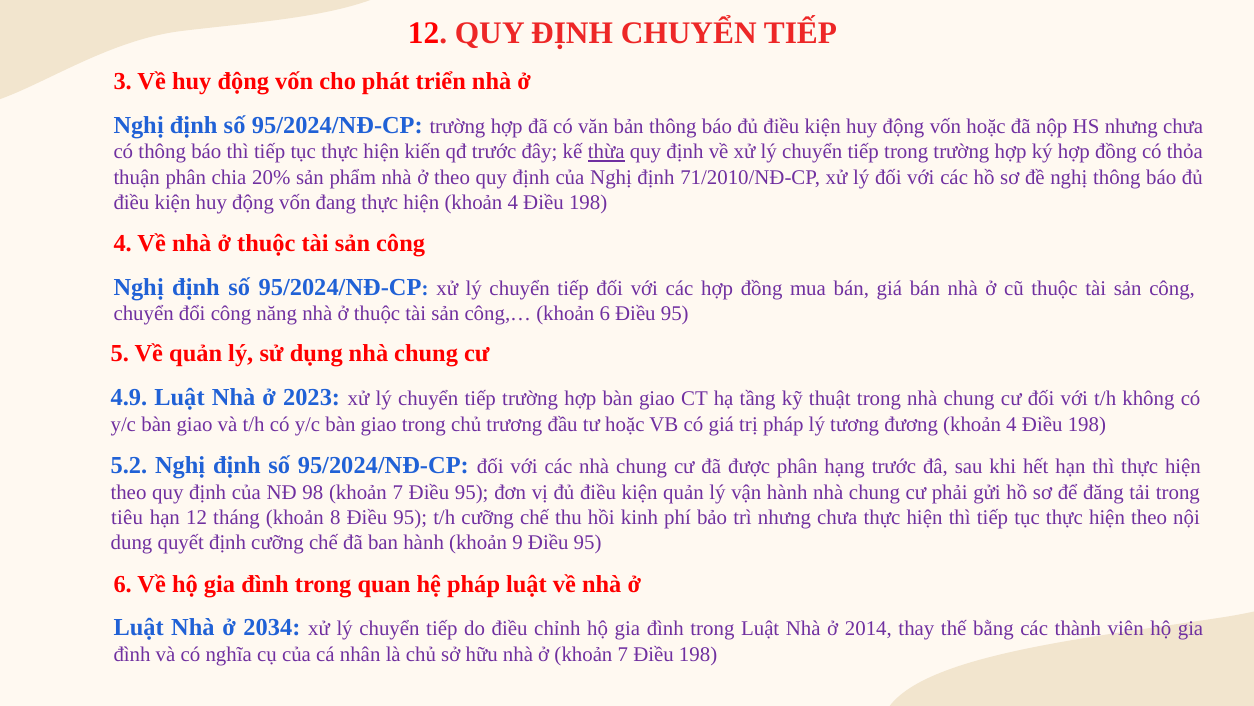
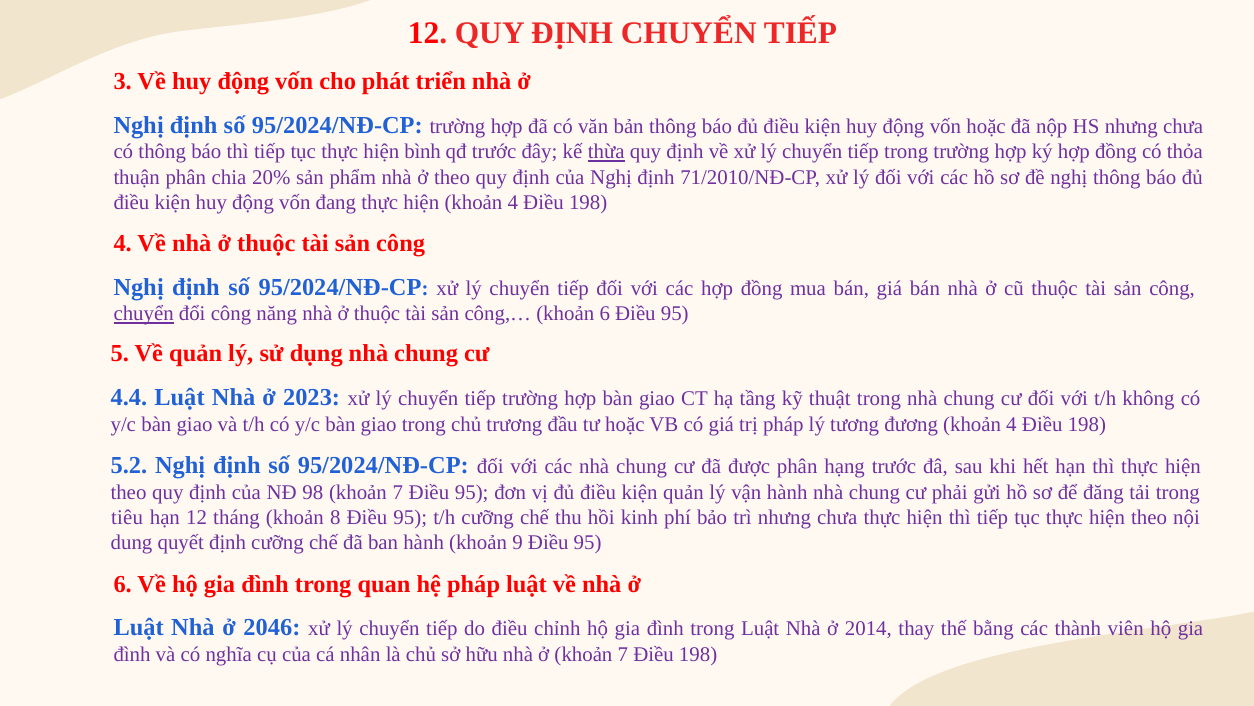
kiến: kiến -> bình (423, 152)
chuyển underline: none -> present (144, 314)
4.9: 4.9 -> 4.4 (129, 397)
2034: 2034 -> 2046 (272, 627)
